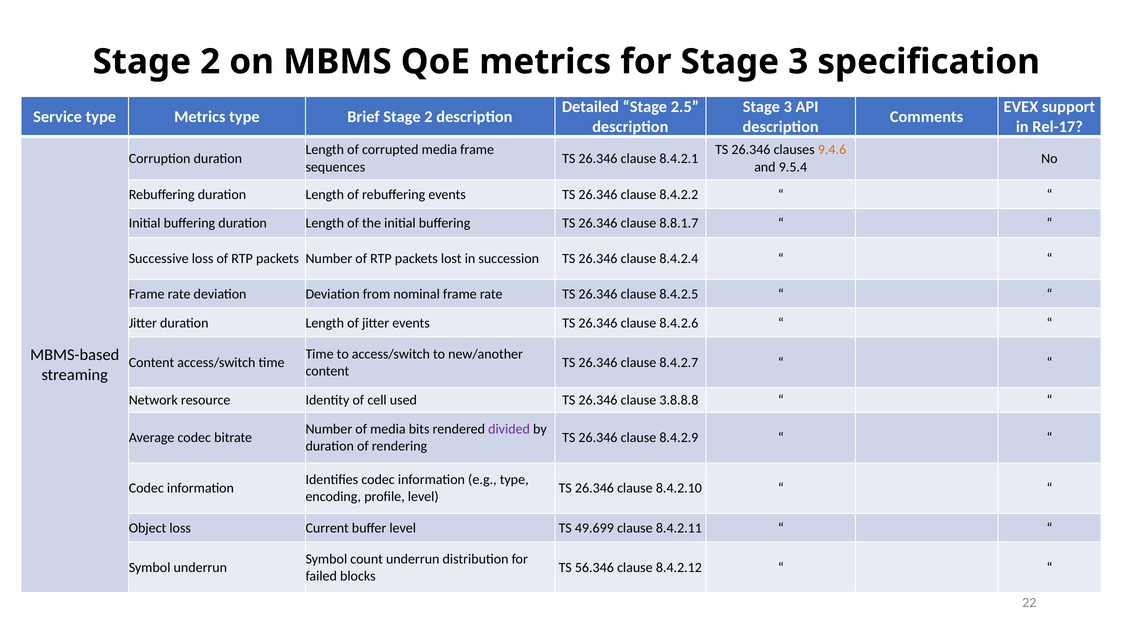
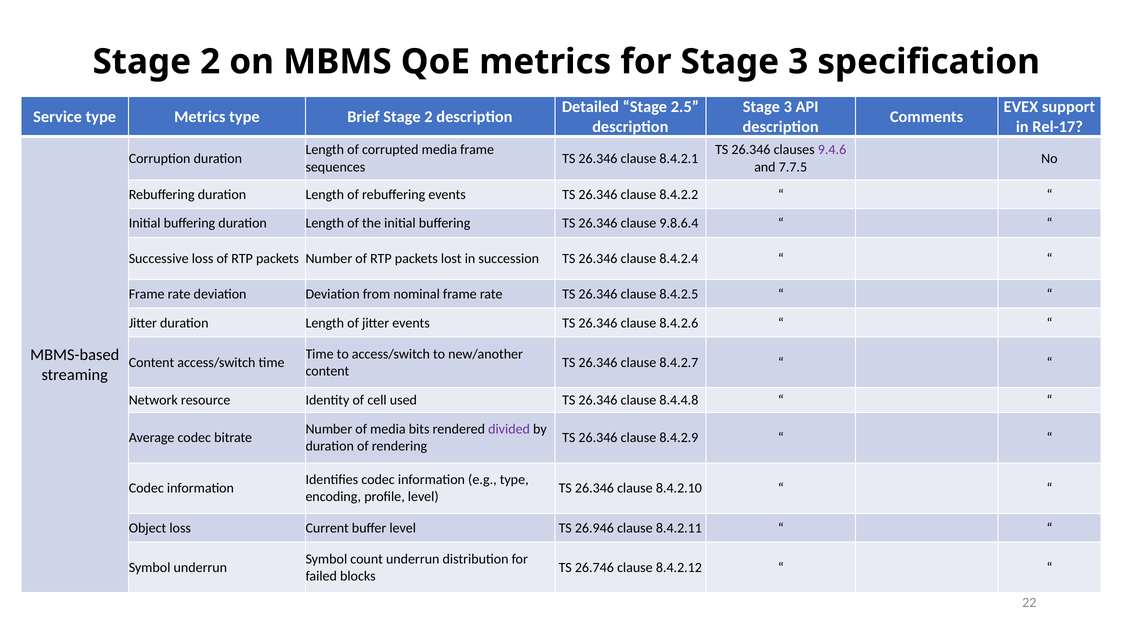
9.4.6 colour: orange -> purple (832, 150)
9.5.4: 9.5.4 -> 7.7.5 (793, 167)
8.8.1.7: 8.8.1.7 -> 9.8.6.4 (679, 223)
3.8.8.8: 3.8.8.8 -> 8.4.4.8 (679, 400)
49.699: 49.699 -> 26.946 (594, 528)
56.346: 56.346 -> 26.746 (594, 568)
